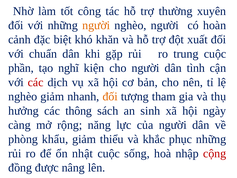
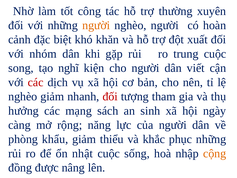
chuẩn: chuẩn -> nhóm (43, 54)
phần: phần -> song (21, 68)
tình: tình -> viết (196, 68)
đối colour: orange -> red (110, 96)
thông: thông -> mạng (79, 111)
cộng colour: red -> orange (215, 153)
